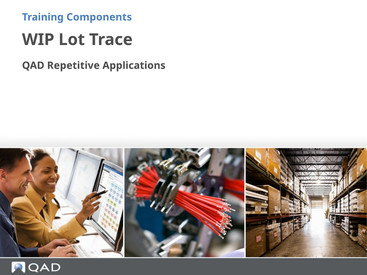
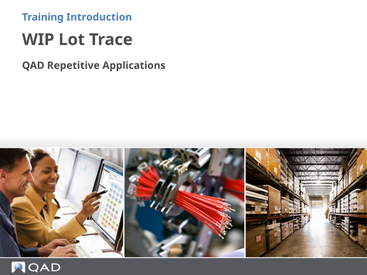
Components: Components -> Introduction (99, 17)
